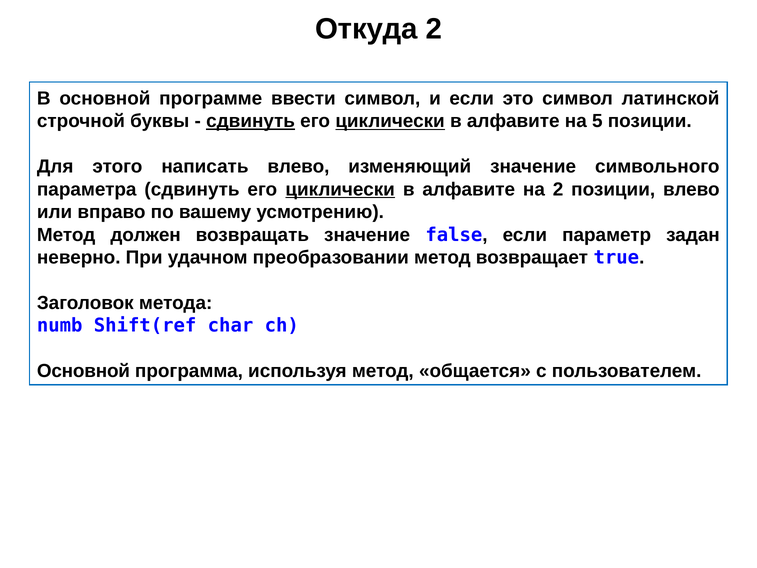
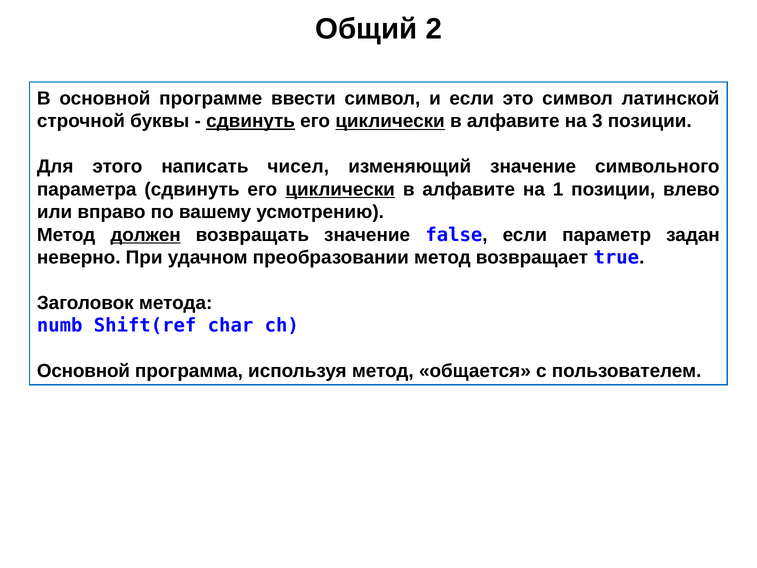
Откуда: Откуда -> Общий (366, 29)
5: 5 -> 3 (597, 121)
написать влево: влево -> чисел (298, 167)
на 2: 2 -> 1 (558, 189)
должен underline: none -> present (146, 235)
